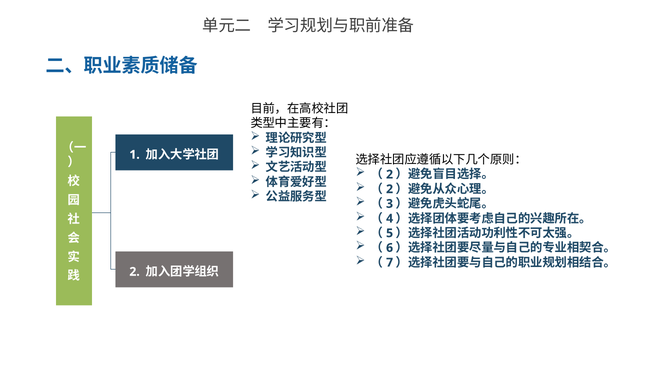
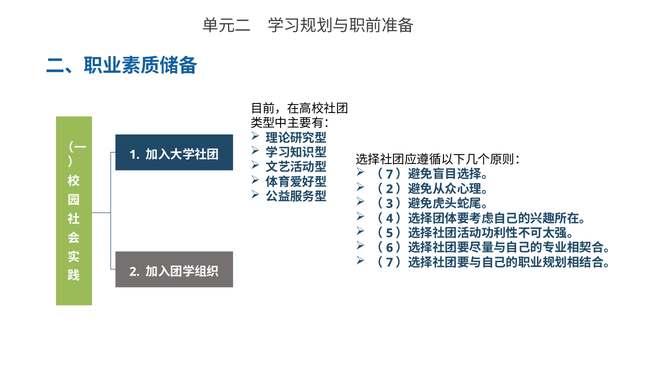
2: 2 -> 7 (390, 174)
